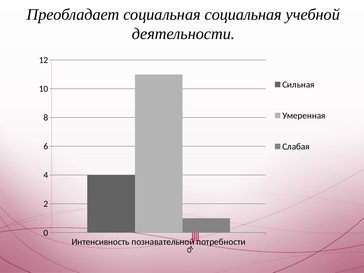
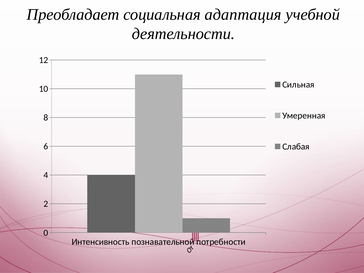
социальная социальная: социальная -> адаптация (243, 14)
